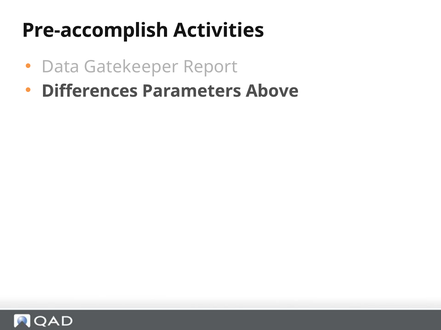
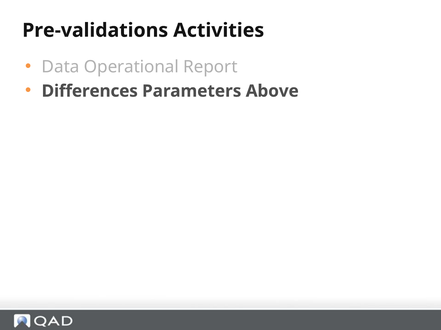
Pre-accomplish: Pre-accomplish -> Pre-validations (95, 30)
Gatekeeper: Gatekeeper -> Operational (131, 67)
